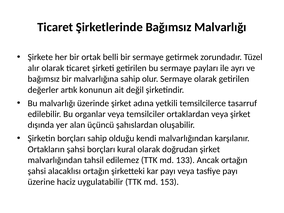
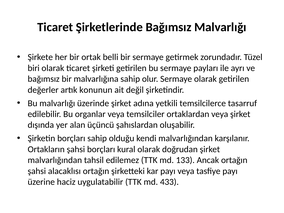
alır: alır -> biri (34, 68)
153: 153 -> 433 (169, 182)
